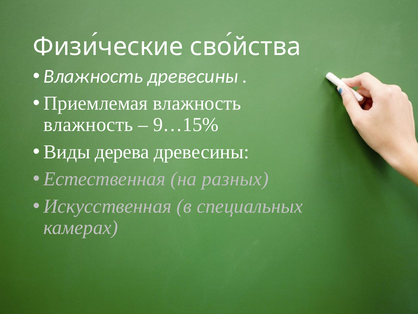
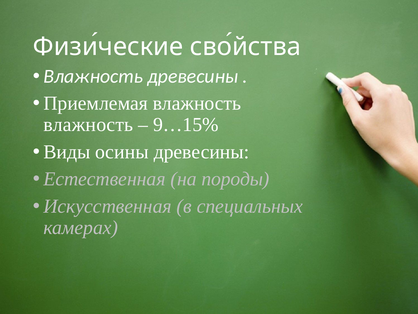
дерева: дерева -> осины (122, 152)
разных: разных -> породы (235, 179)
